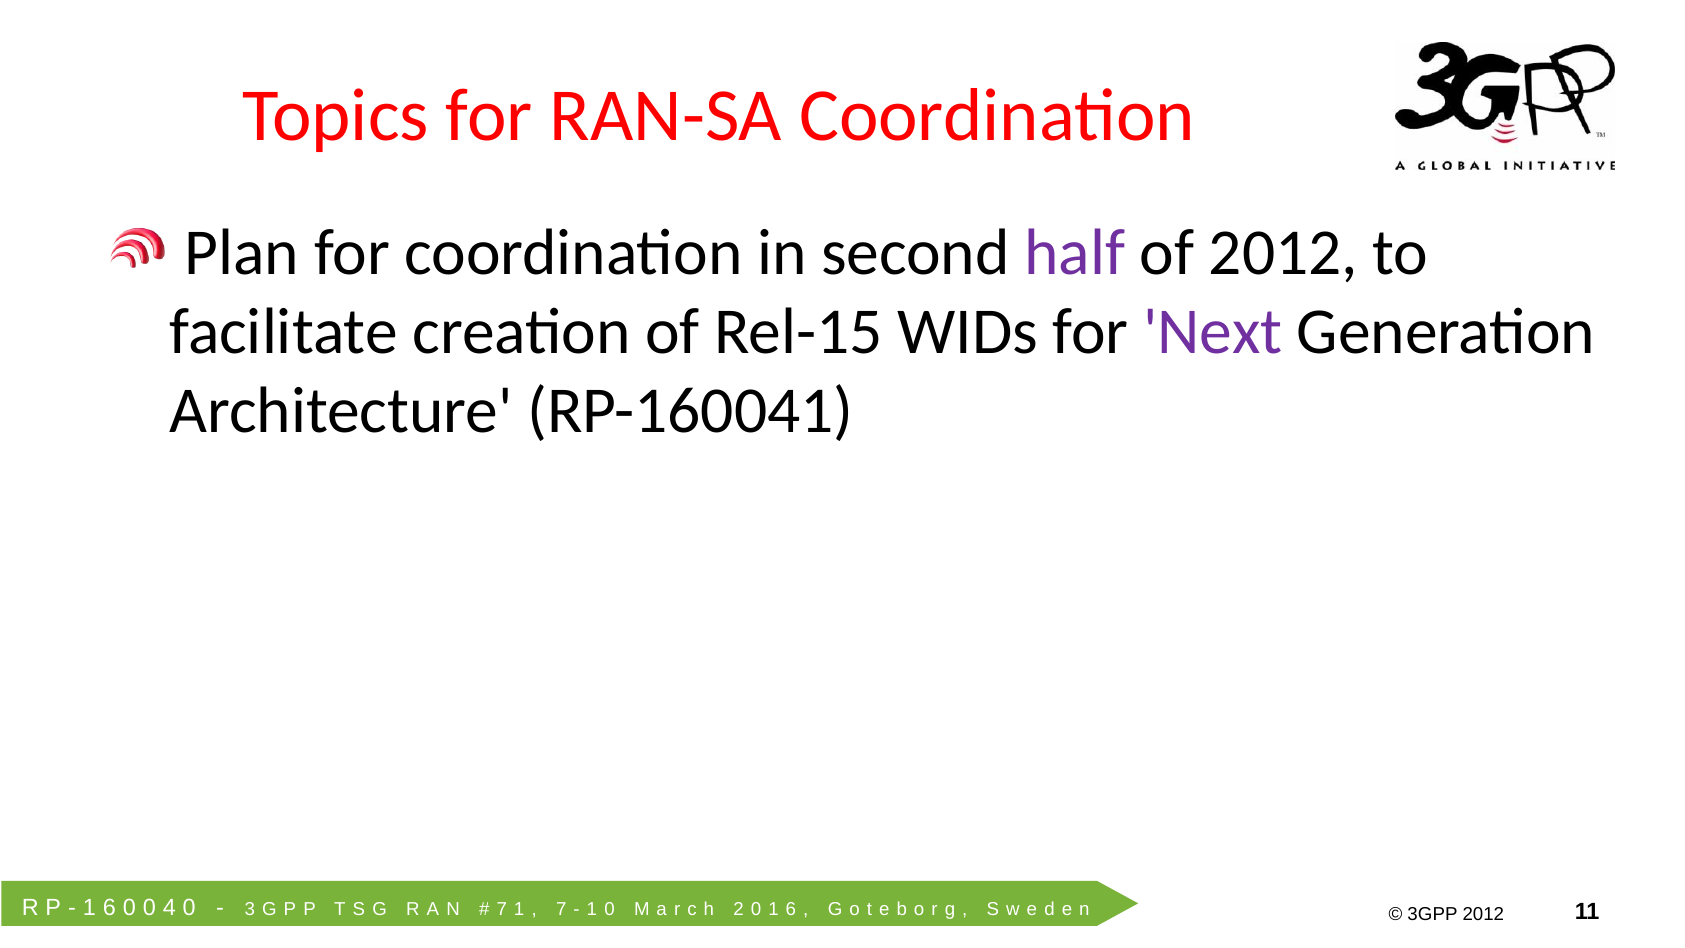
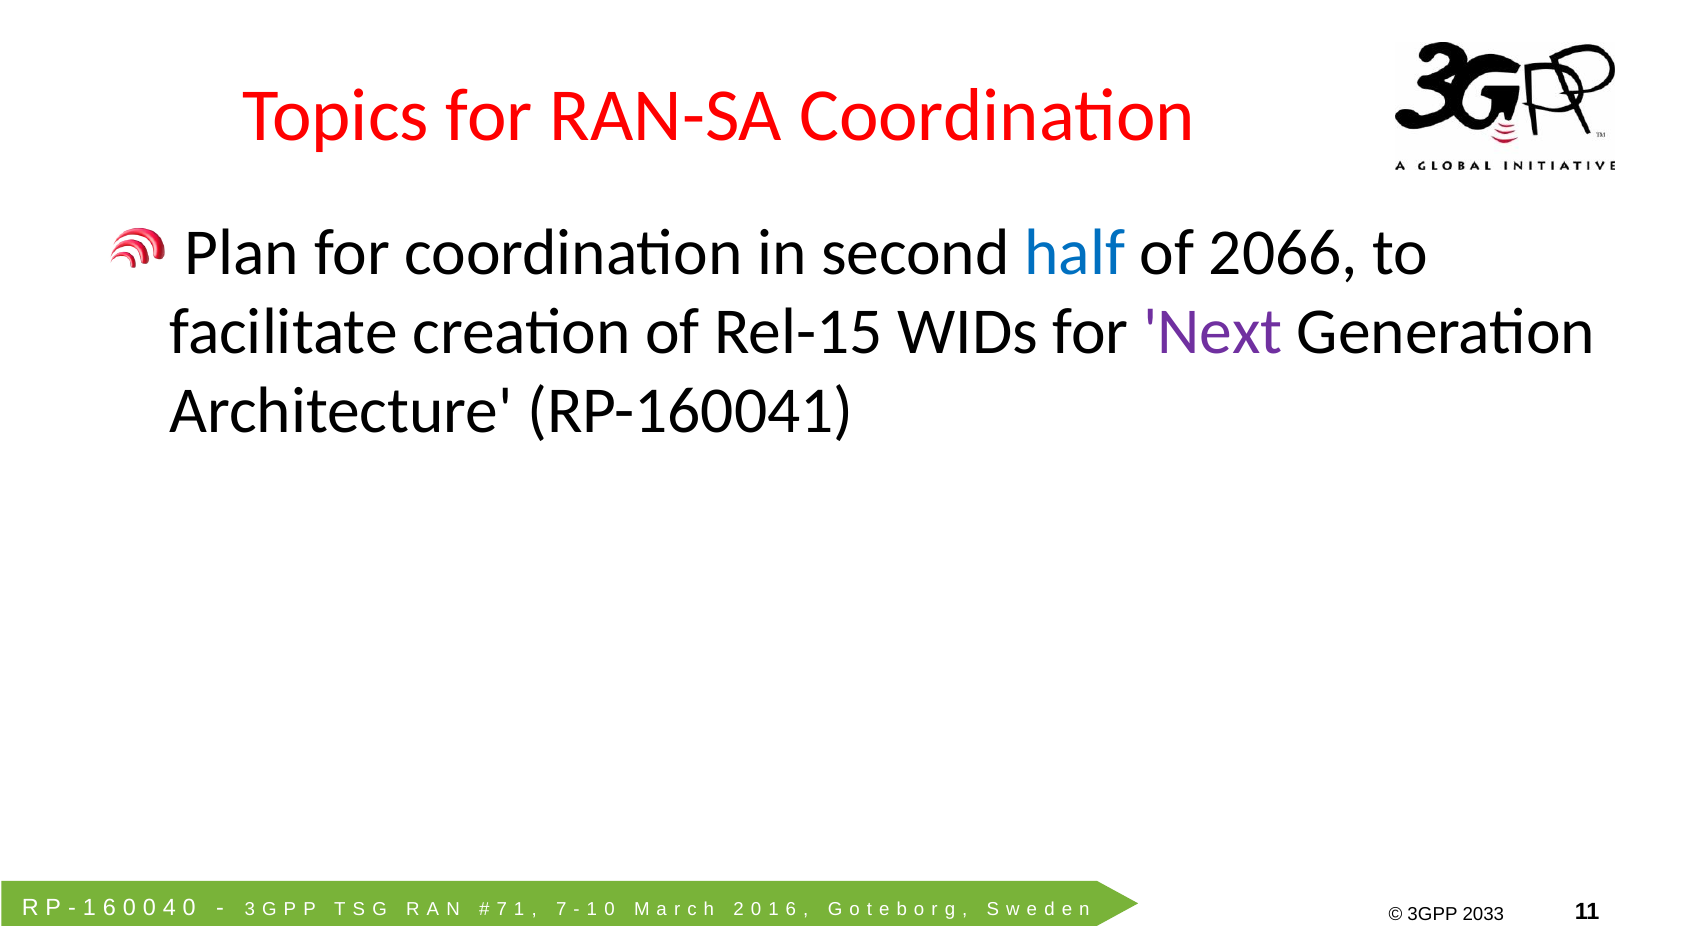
half colour: purple -> blue (1075, 253)
of 2012: 2012 -> 2066 (1283, 253)
2012: 2012 -> 2033 (1483, 914)
